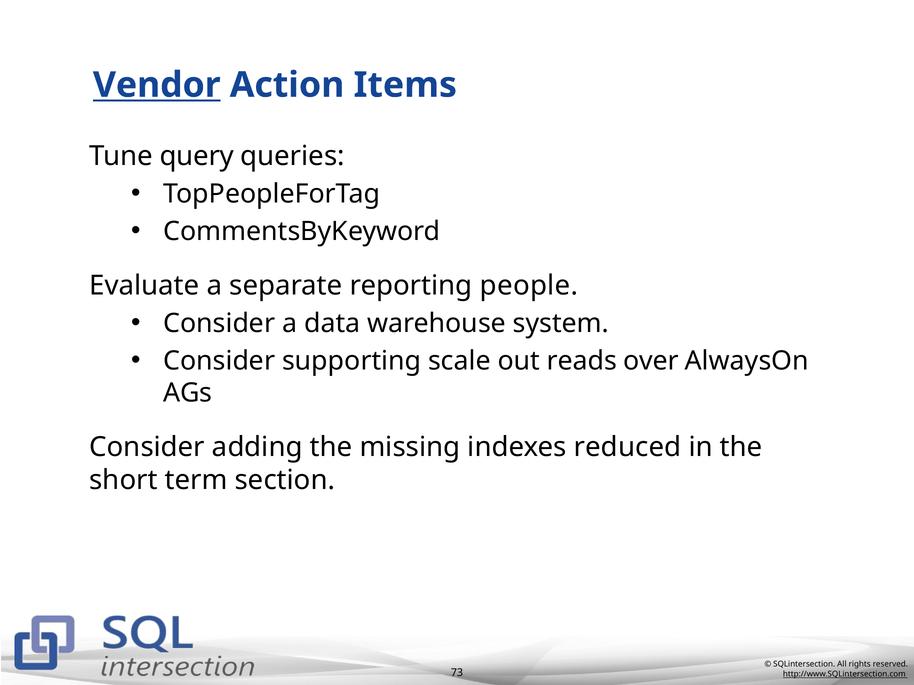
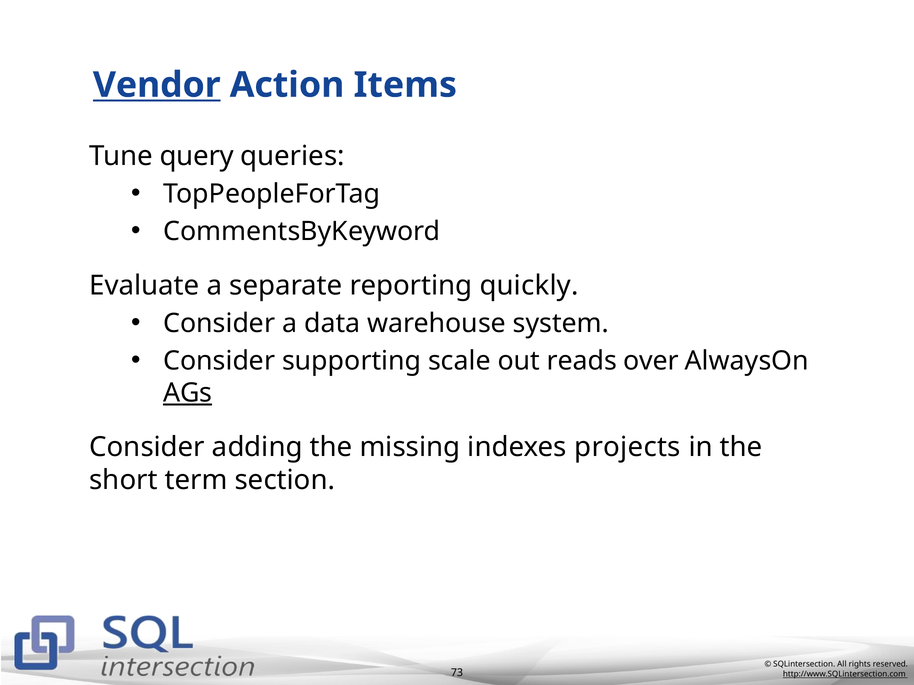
people: people -> quickly (529, 286)
AGs underline: none -> present (188, 393)
reduced: reduced -> projects (627, 447)
